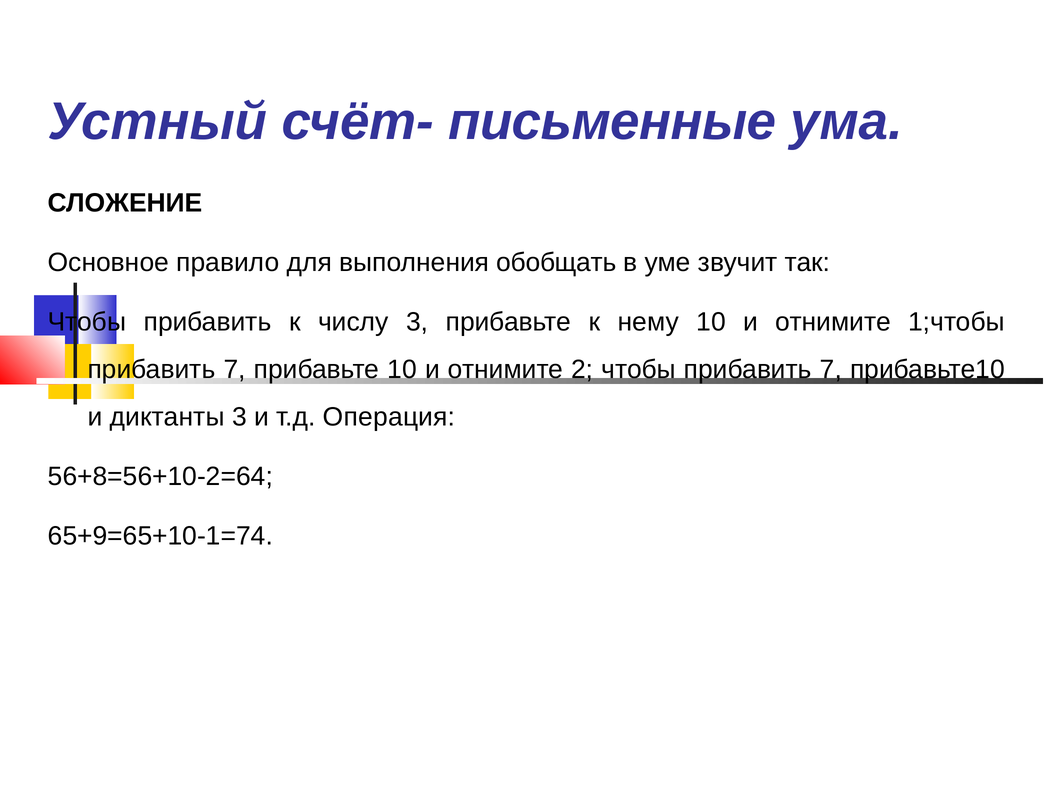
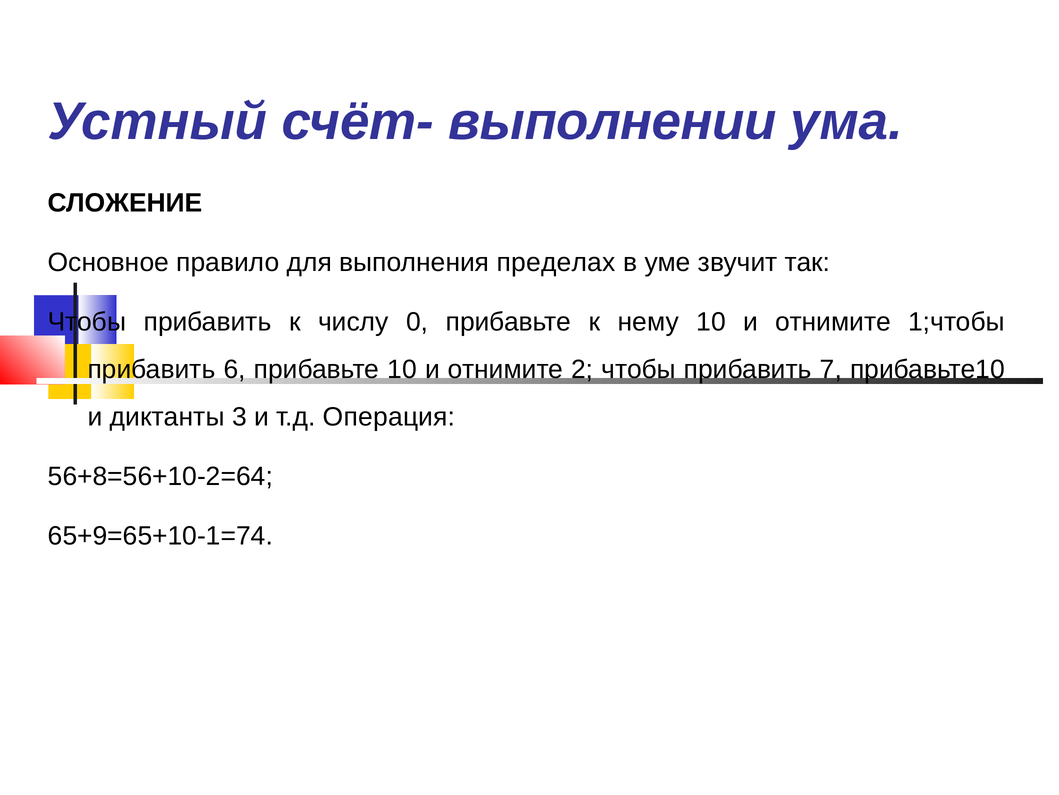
письменные: письменные -> выполнении (612, 122)
обобщать: обобщать -> пределах (556, 262)
числу 3: 3 -> 0 (417, 321)
7: 7 -> 6 (235, 369)
